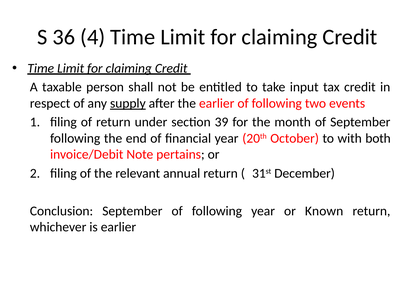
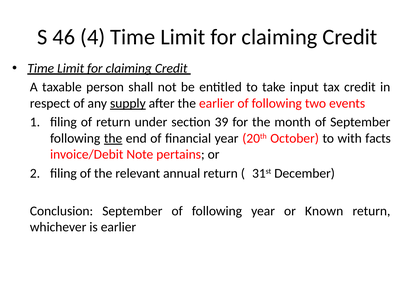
36: 36 -> 46 (64, 37)
the underline: none -> present (113, 138)
both: both -> facts (378, 138)
